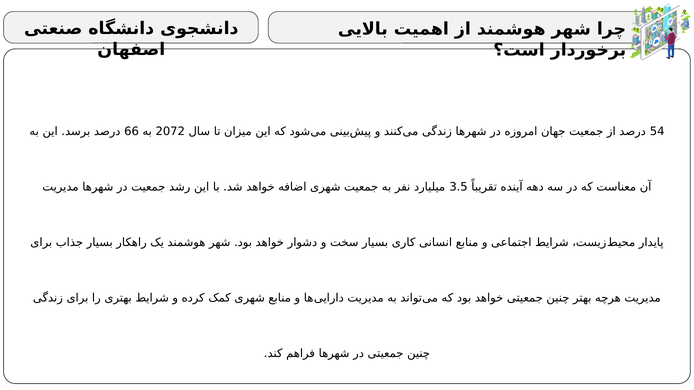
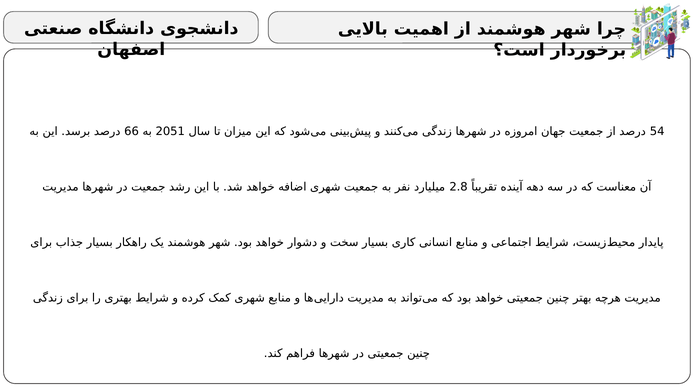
2072: 2072 -> 2051 (170, 132)
3.5: 3.5 -> 2.8 (459, 187)
